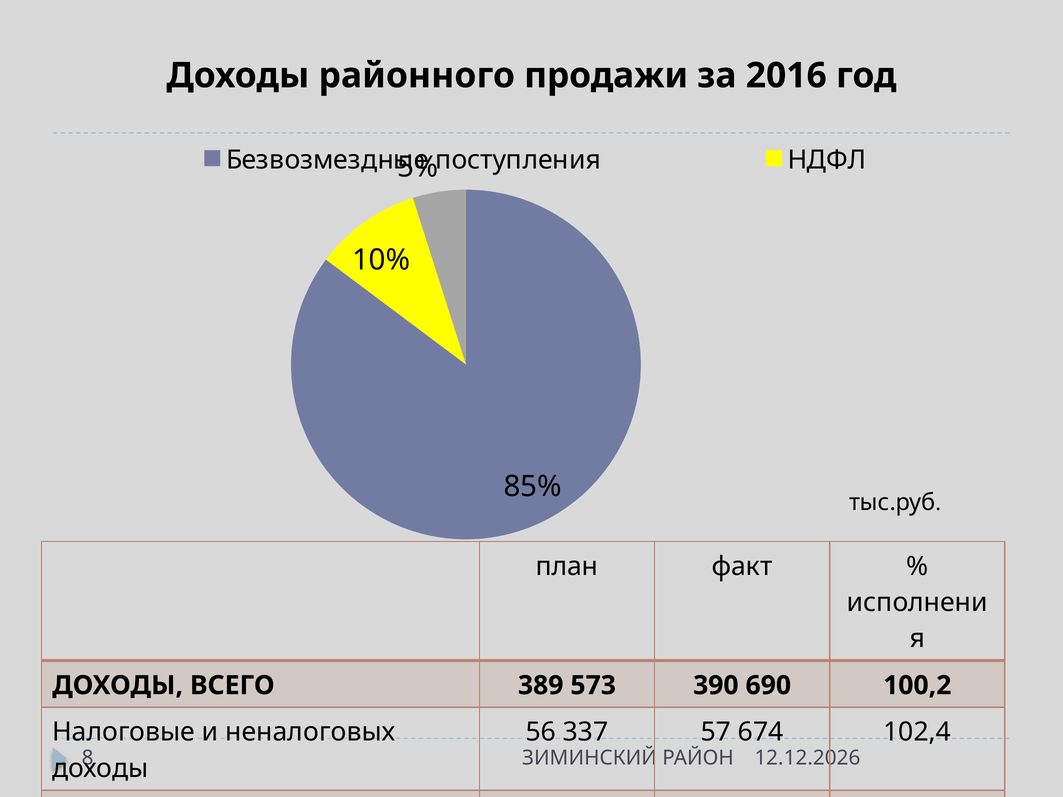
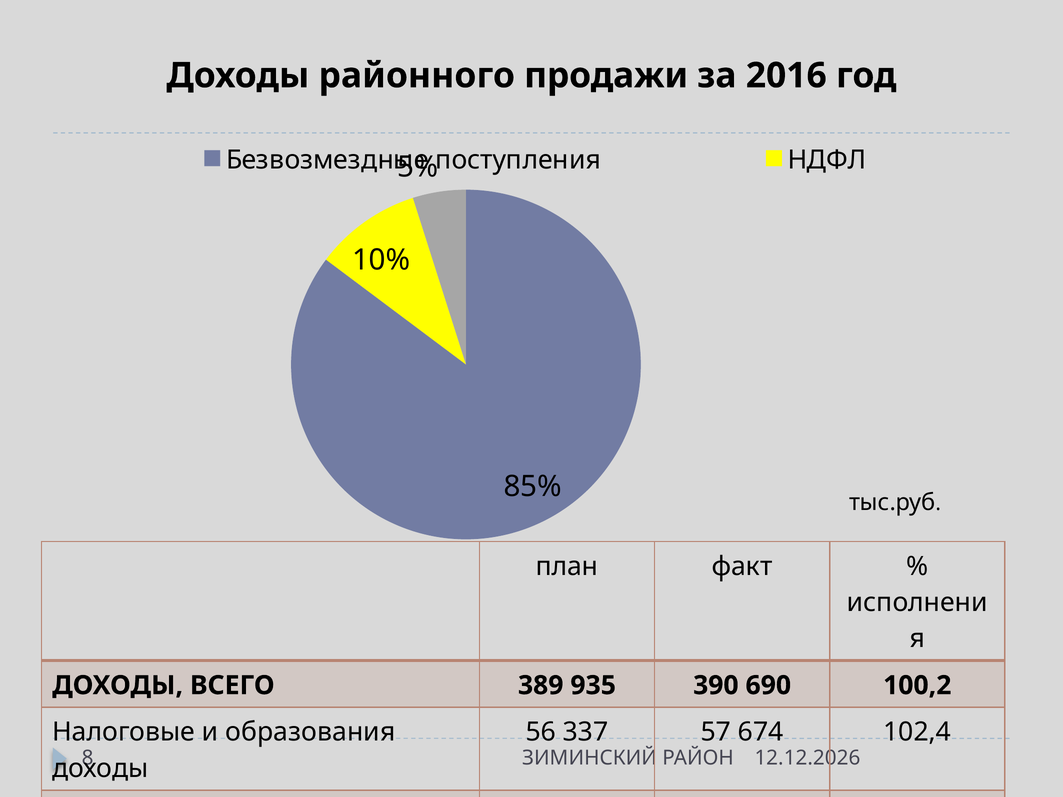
573: 573 -> 935 (593, 686)
неналоговых: неналоговых -> образования (310, 732)
